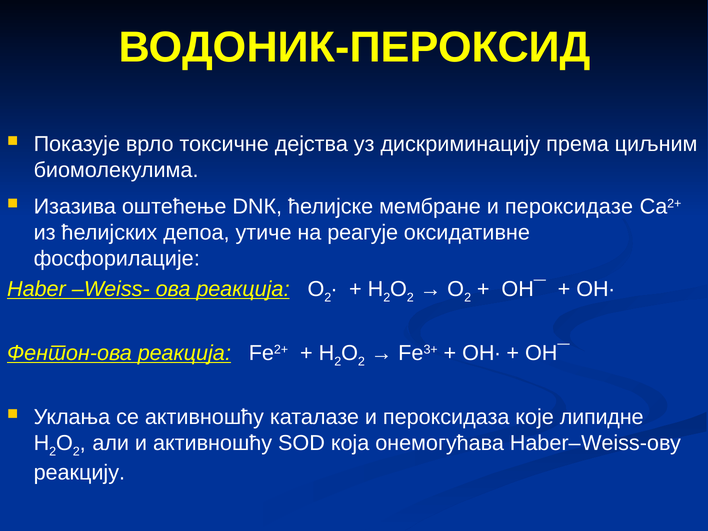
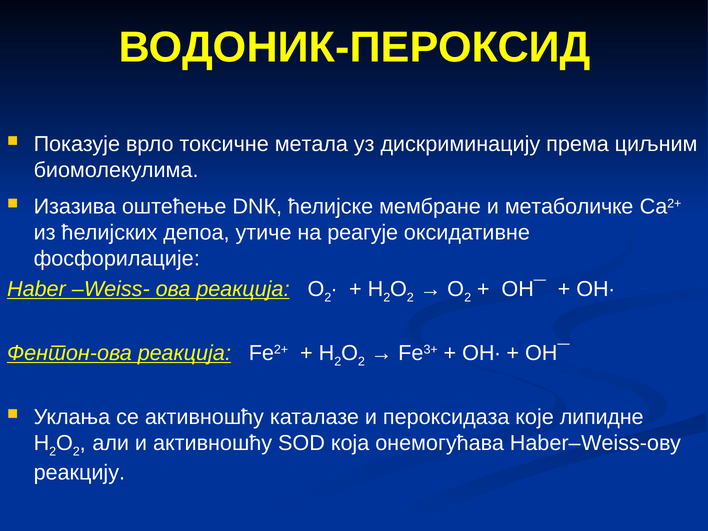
дејства: дејства -> метала (311, 144)
пероксидазе: пероксидазе -> метаболичке (569, 207)
